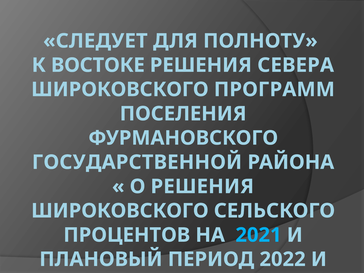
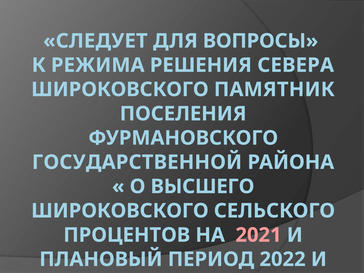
ПОЛНОТУ: ПОЛНОТУ -> ВОПРОСЫ (260, 41)
ВОСТОКЕ: ВОСТОКЕ -> РЕЖИМА (98, 65)
ПРОГРАММ: ПРОГРАММ -> ПАМЯТНИК (274, 89)
О РЕШЕНИЯ: РЕШЕНИЯ -> ВЫСШЕГО (202, 187)
2021 colour: light blue -> pink (258, 235)
